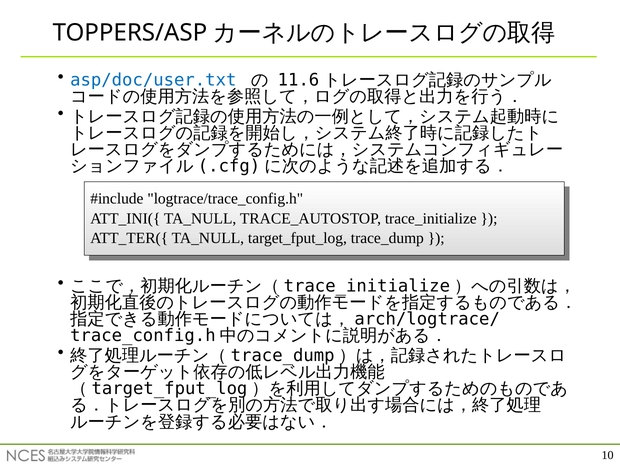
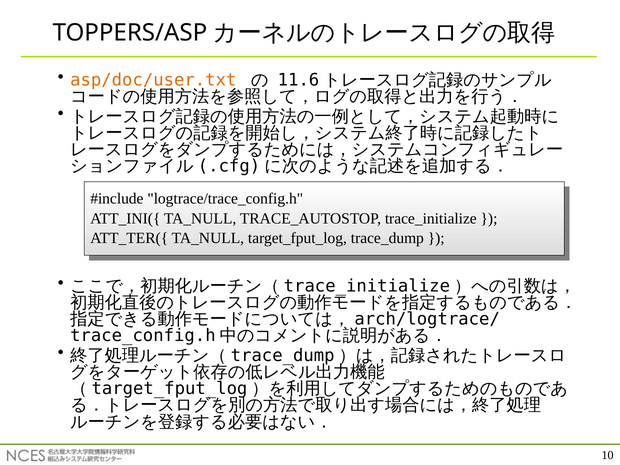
asp/doc/user.txt colour: blue -> orange (153, 80)
